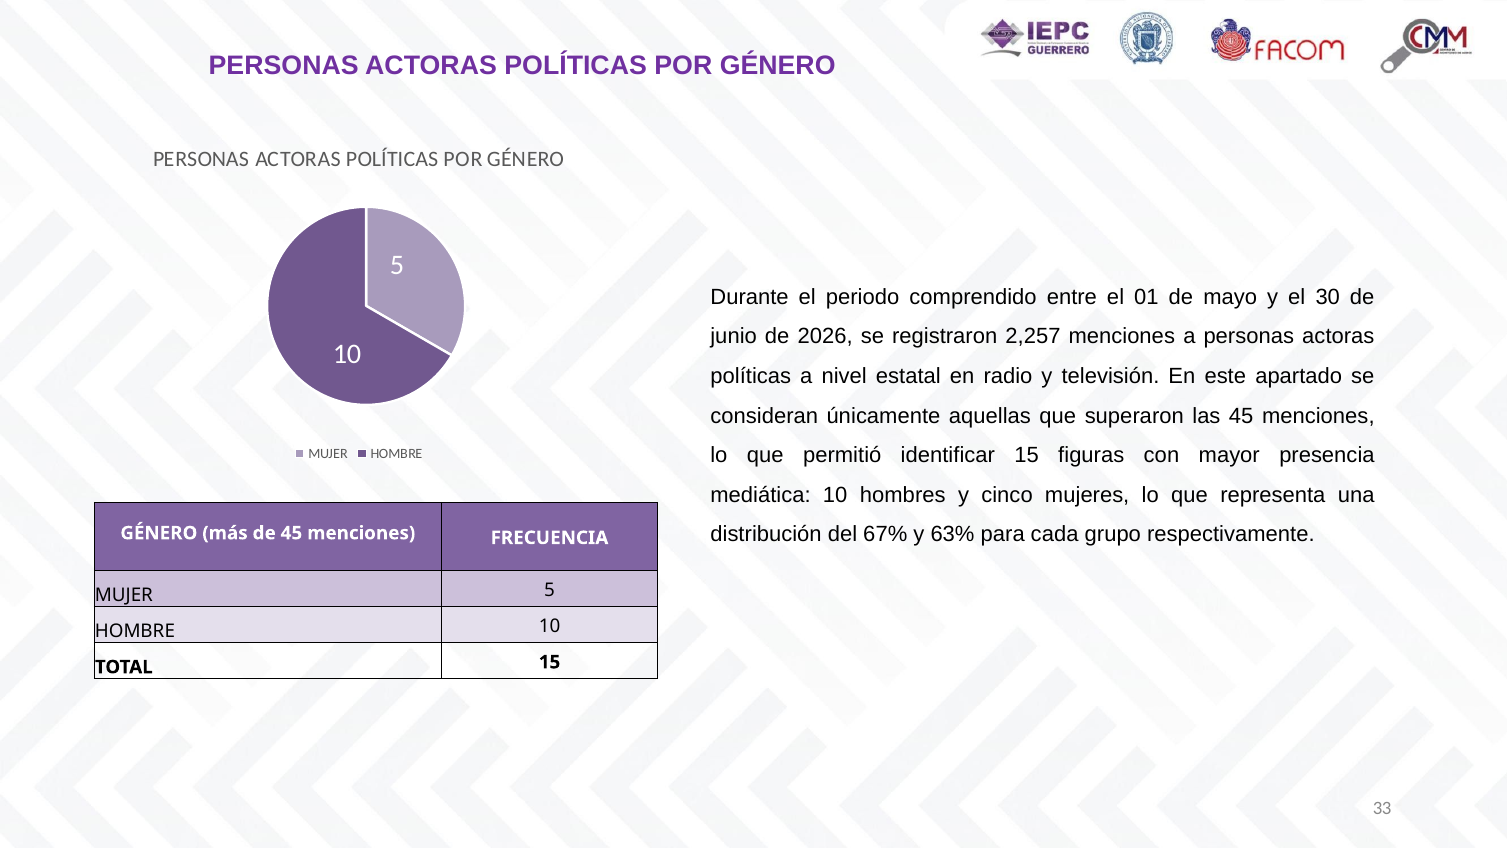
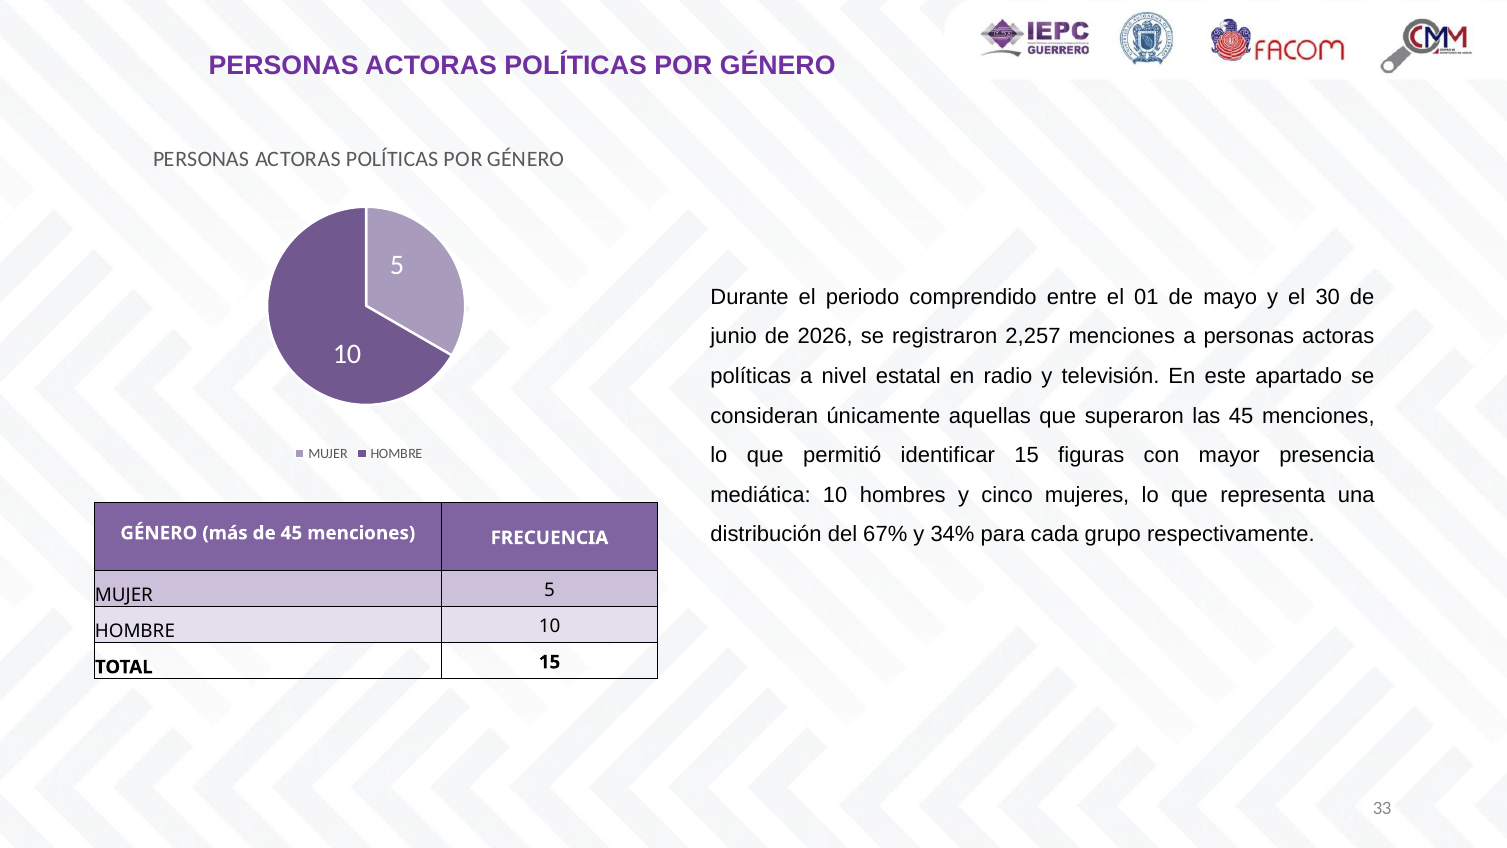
63%: 63% -> 34% (952, 534)
